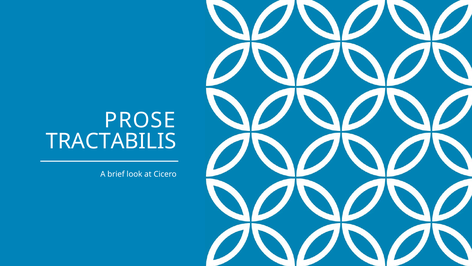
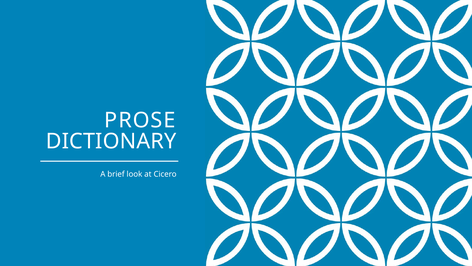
TRACTABILIS: TRACTABILIS -> DICTIONARY (111, 141)
